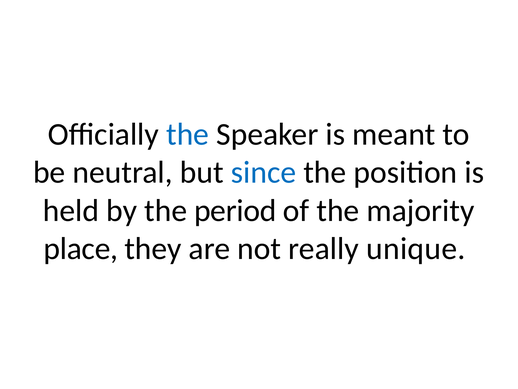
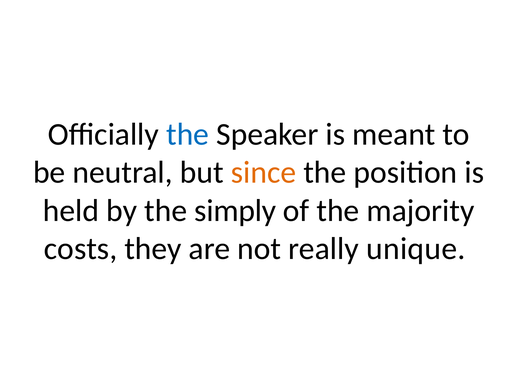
since colour: blue -> orange (264, 172)
period: period -> simply (235, 210)
place: place -> costs (81, 248)
